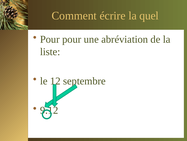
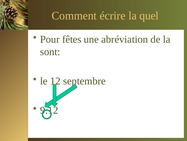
Pour pour: pour -> fêtes (72, 39)
liste: liste -> sont (50, 52)
